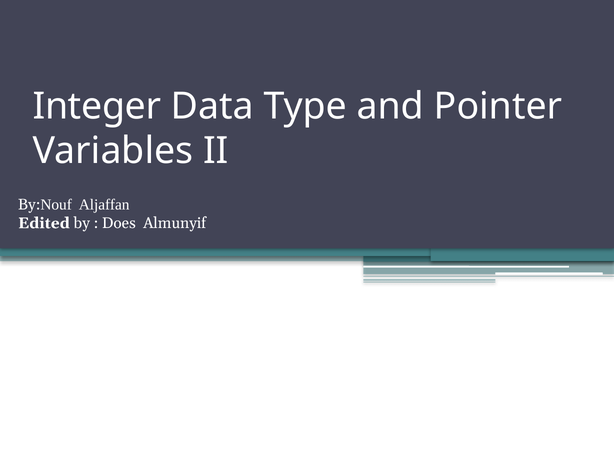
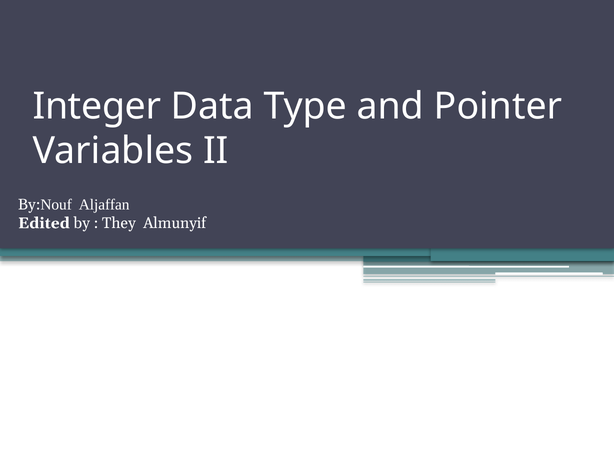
Does: Does -> They (119, 223)
